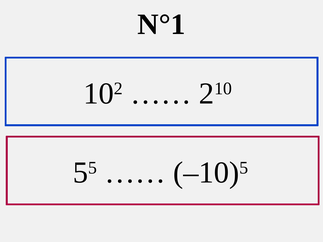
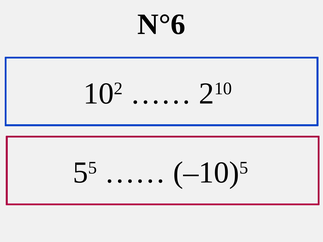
N°1: N°1 -> N°6 (161, 24)
